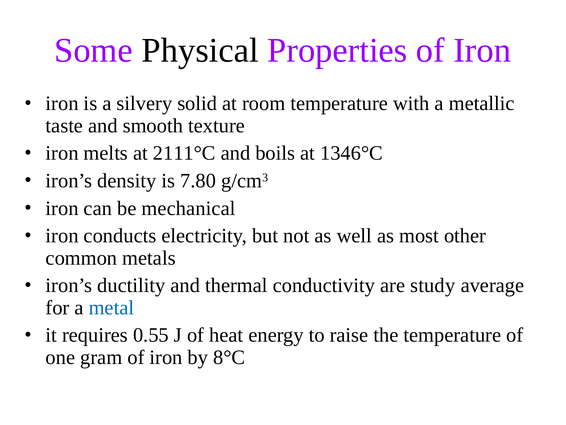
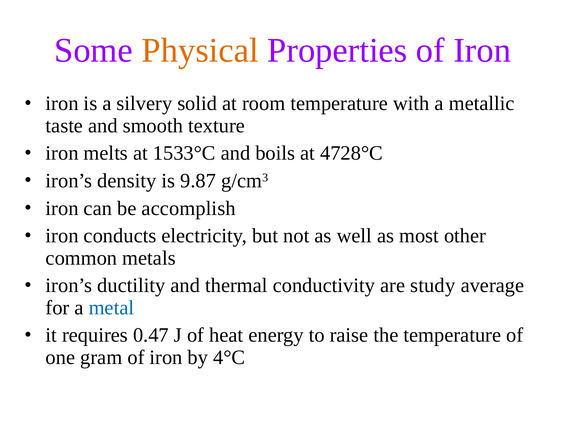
Physical colour: black -> orange (200, 50)
2111°C: 2111°C -> 1533°C (184, 153)
1346°C: 1346°C -> 4728°C (351, 153)
7.80: 7.80 -> 9.87 (198, 181)
mechanical: mechanical -> accomplish (189, 208)
0.55: 0.55 -> 0.47 (151, 335)
8°C: 8°C -> 4°C (229, 357)
